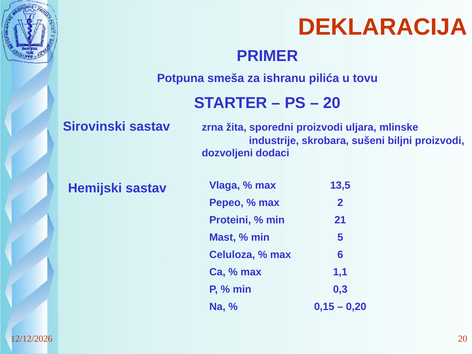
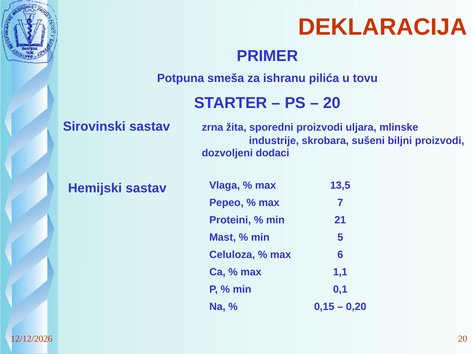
2: 2 -> 7 (340, 203)
0,3: 0,3 -> 0,1 (340, 289)
